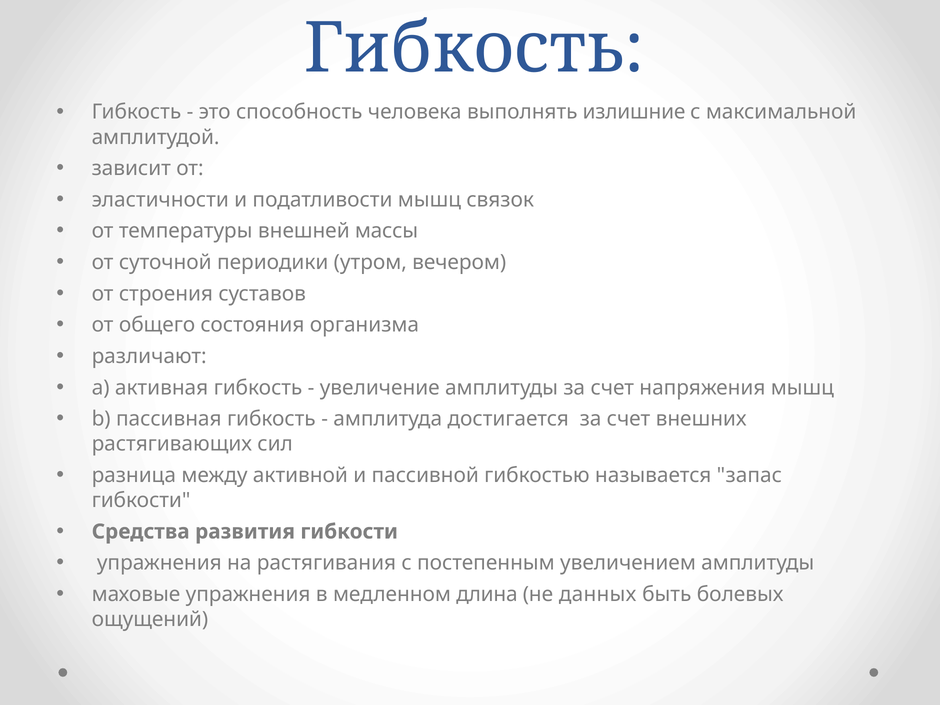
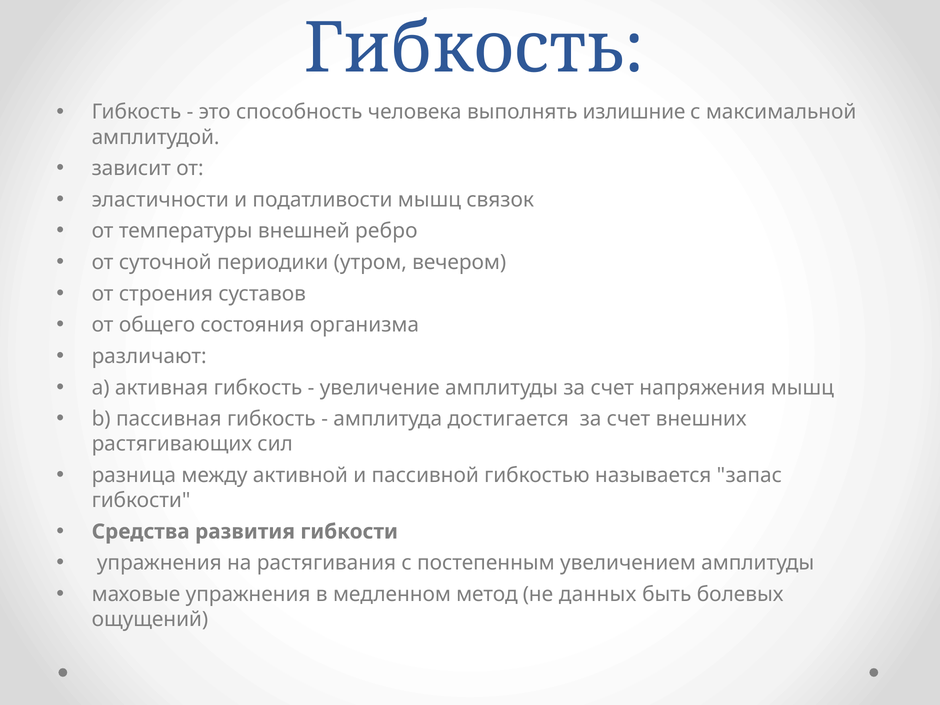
массы: массы -> ребро (386, 231)
длина: длина -> метод (487, 594)
